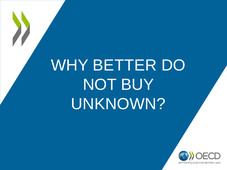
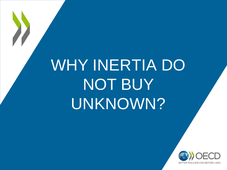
BETTER: BETTER -> INERTIA (125, 65)
